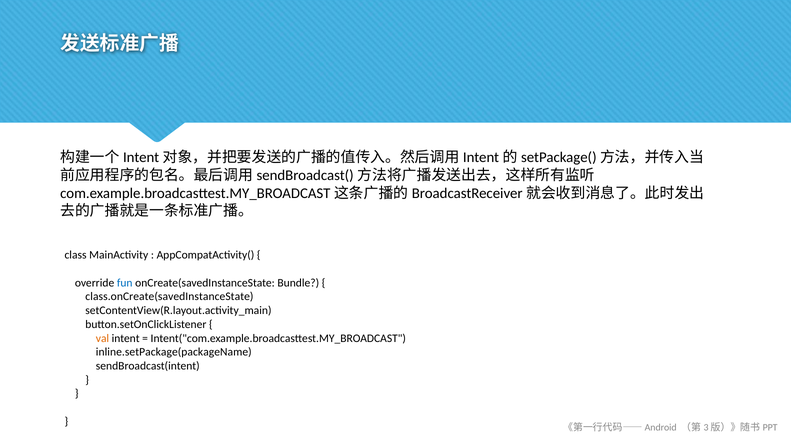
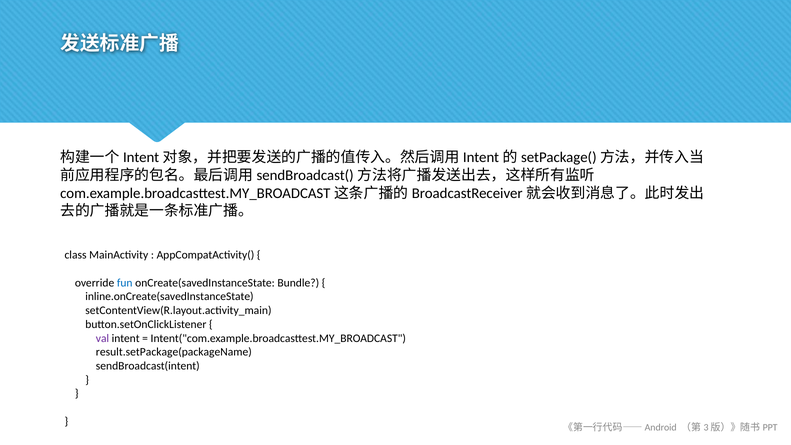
class.onCreate(savedInstanceState: class.onCreate(savedInstanceState -> inline.onCreate(savedInstanceState (169, 297)
val colour: orange -> purple (102, 338)
inline.setPackage(packageName: inline.setPackage(packageName -> result.setPackage(packageName (174, 352)
